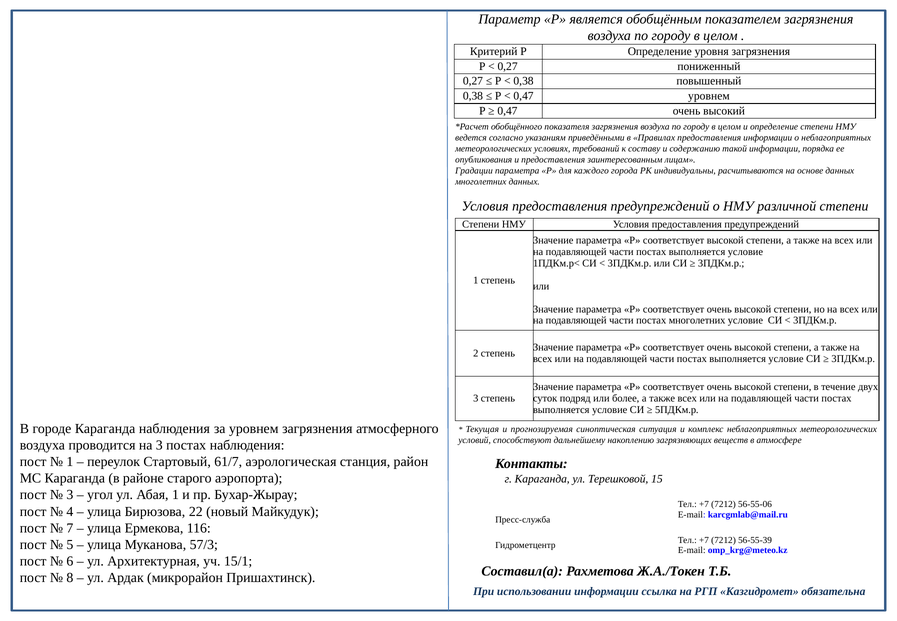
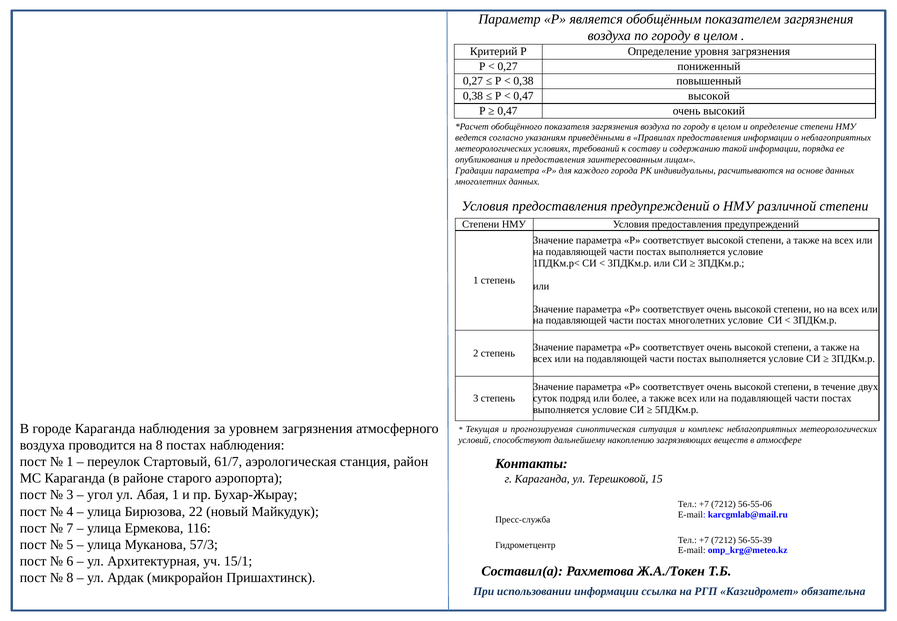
0,47 уровнем: уровнем -> высокой (709, 96)
на 3: 3 -> 8 (159, 445)
